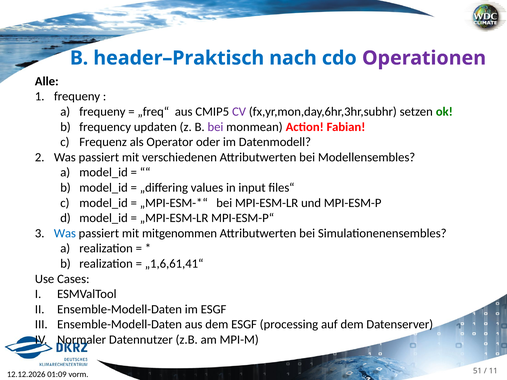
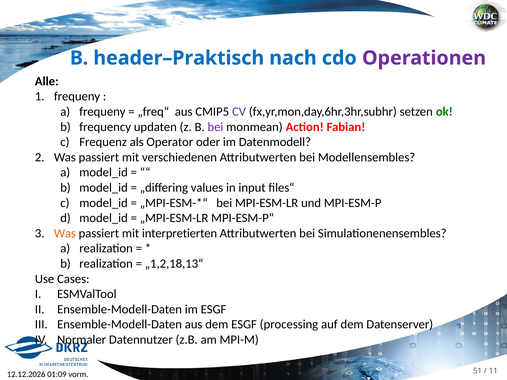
Was colour: blue -> orange (65, 233)
mitgenommen: mitgenommen -> interpretierten (180, 233)
„1,6,61,41“: „1,6,61,41“ -> „1,2,18,13“ (174, 264)
